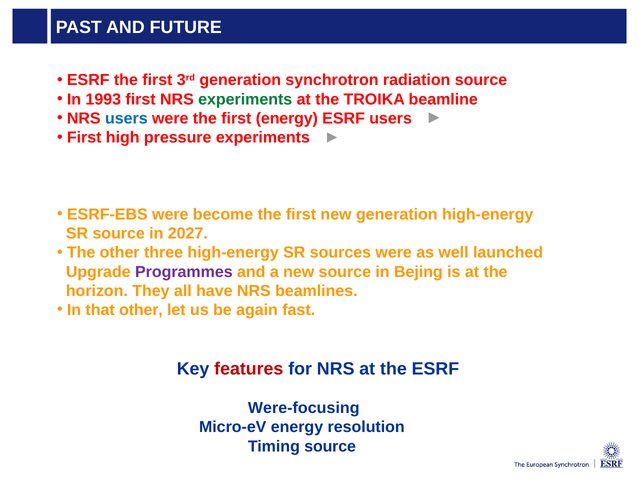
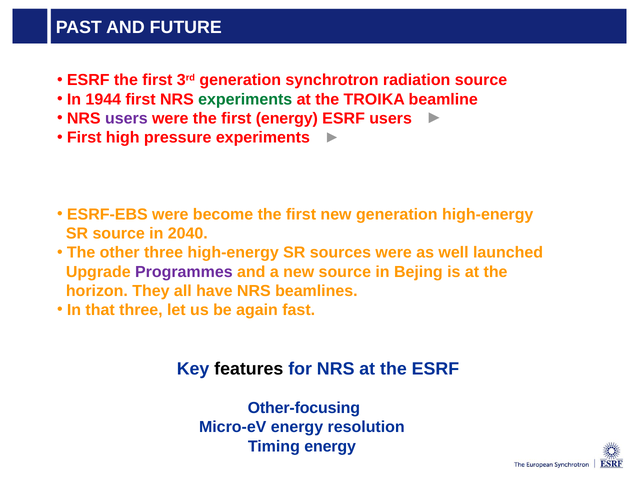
1993: 1993 -> 1944 (103, 99)
users colour: blue -> purple (126, 119)
2027: 2027 -> 2040 (188, 234)
that other: other -> three (141, 310)
features colour: red -> black (249, 369)
Were-focusing: Were-focusing -> Other-focusing (304, 408)
Timing source: source -> energy (330, 447)
